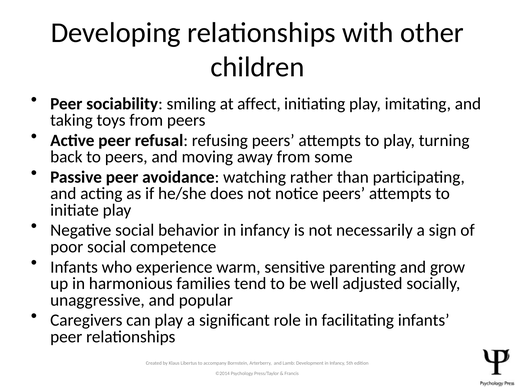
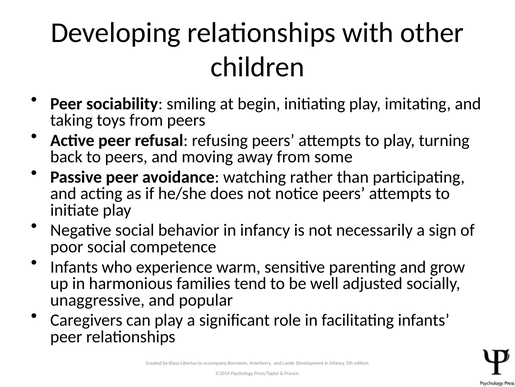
affect: affect -> begin (259, 104)
